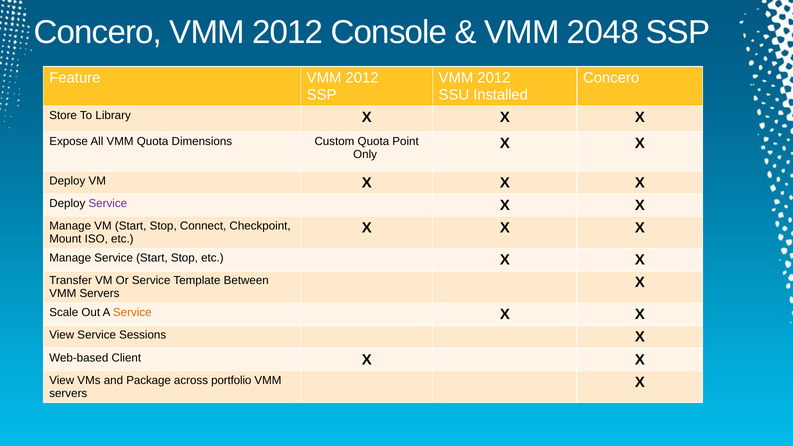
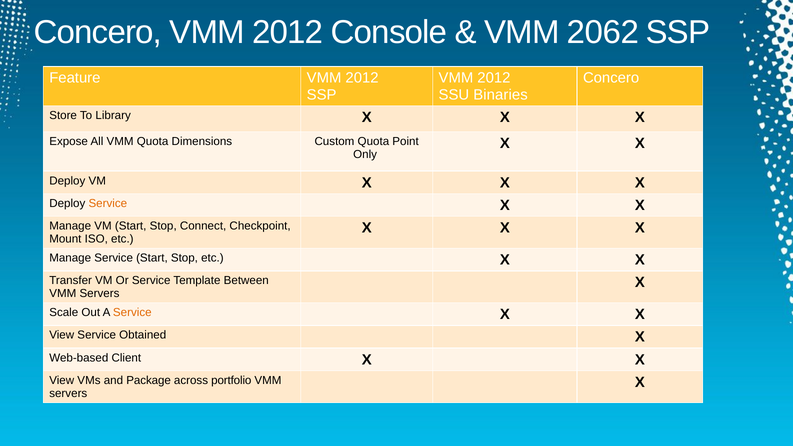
2048: 2048 -> 2062 (603, 33)
Installed: Installed -> Binaries (501, 95)
Service colour: purple -> orange (108, 203)
Sessions: Sessions -> Obtained (143, 335)
